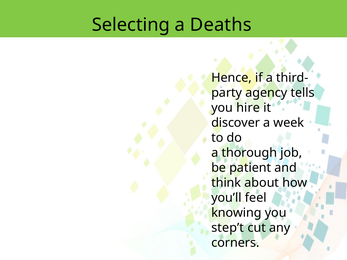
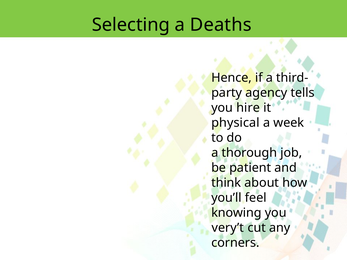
discover: discover -> physical (236, 123)
step’t: step’t -> very’t (228, 228)
